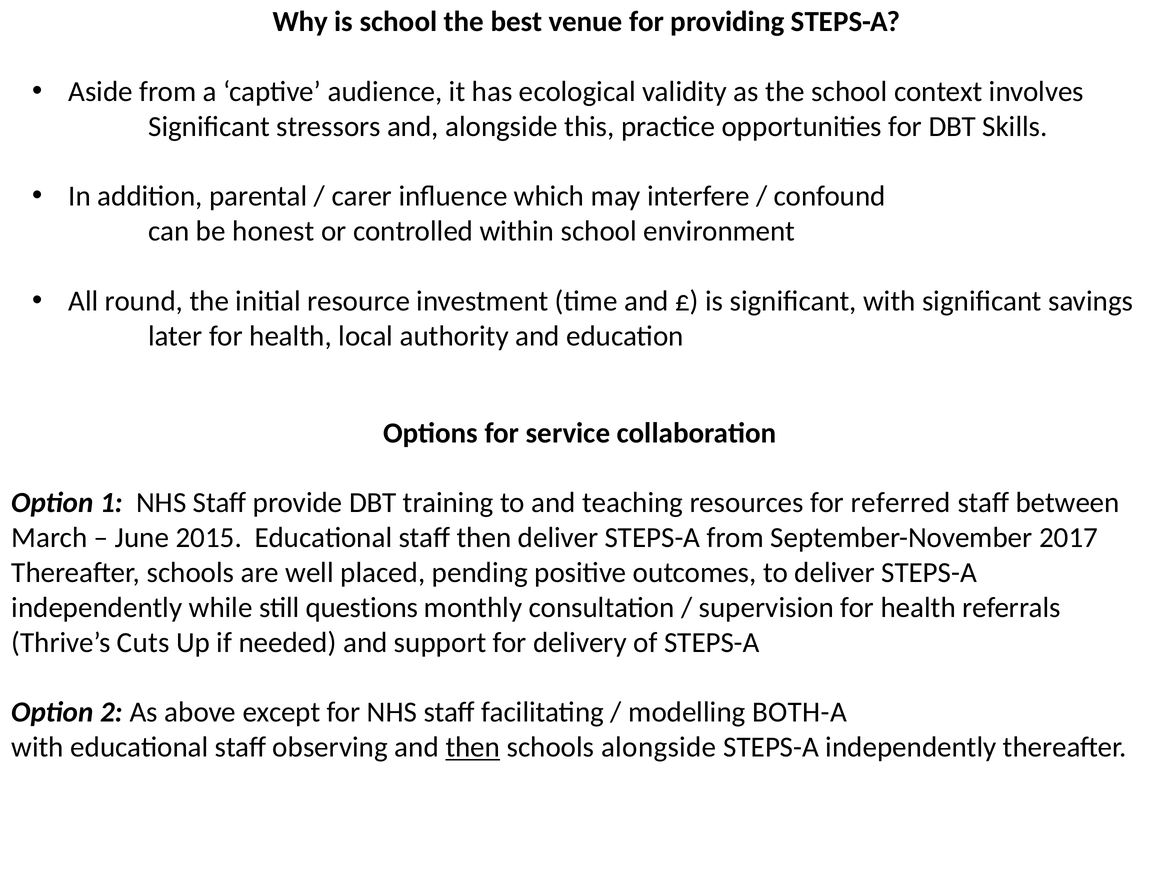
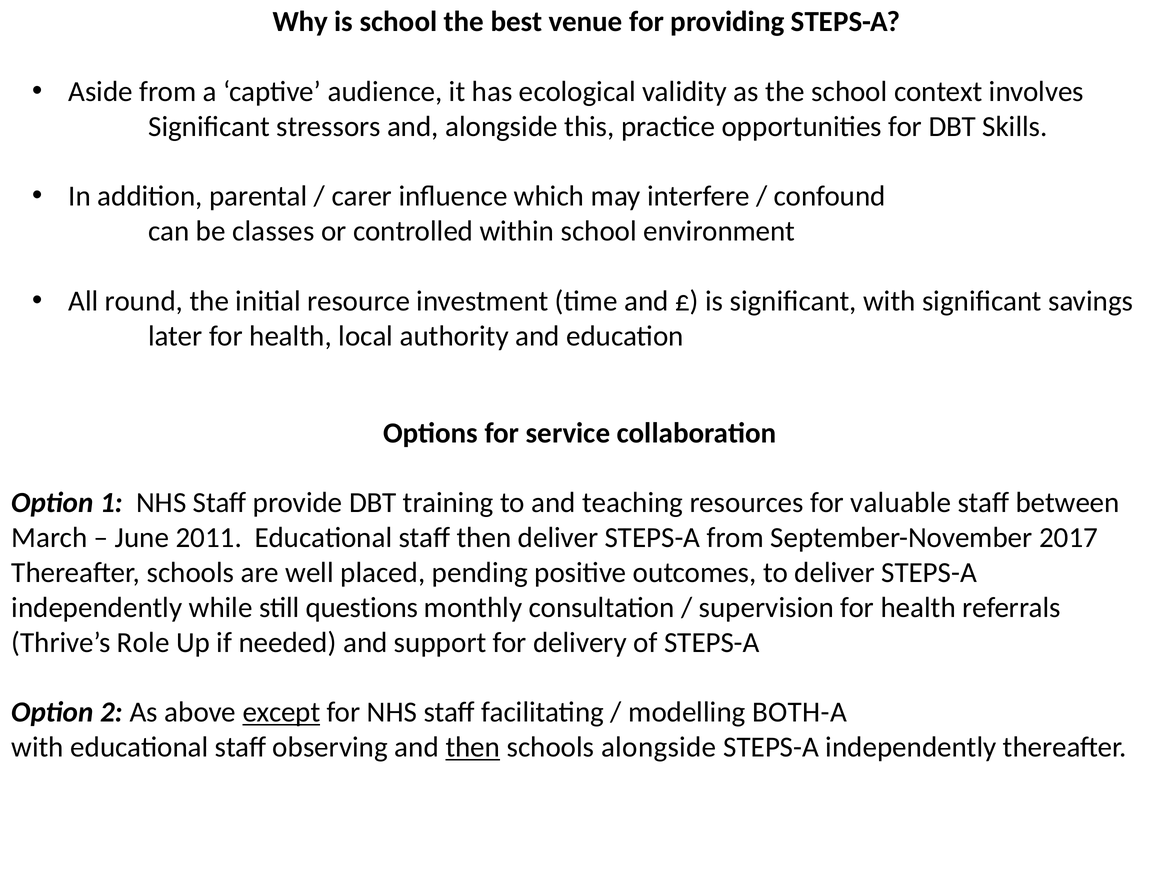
honest: honest -> classes (273, 231)
referred: referred -> valuable (901, 502)
2015: 2015 -> 2011 (209, 537)
Cuts: Cuts -> Role (143, 642)
except underline: none -> present (281, 712)
